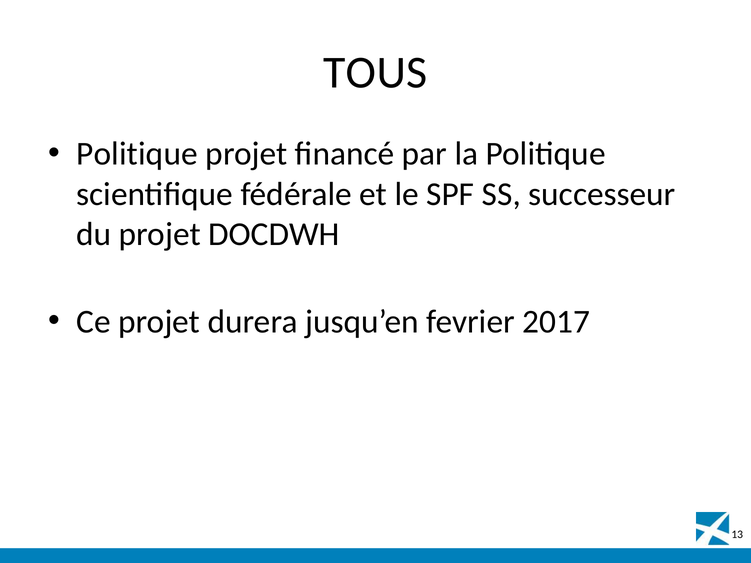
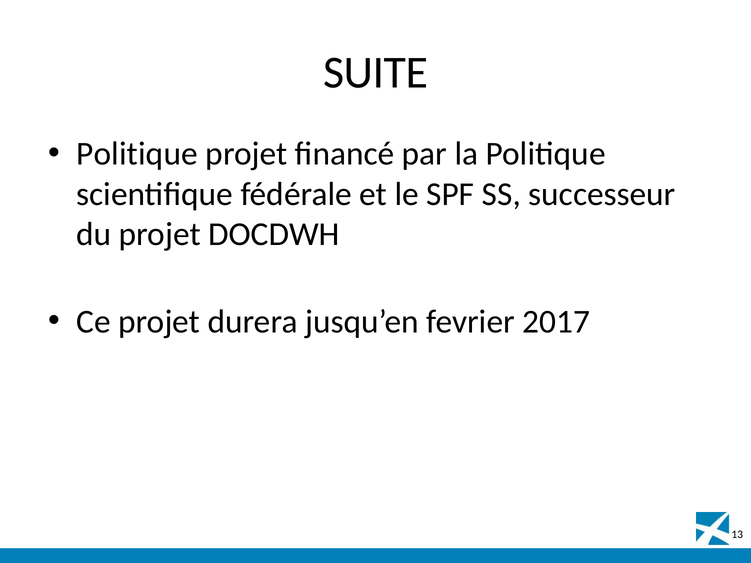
TOUS: TOUS -> SUITE (376, 73)
